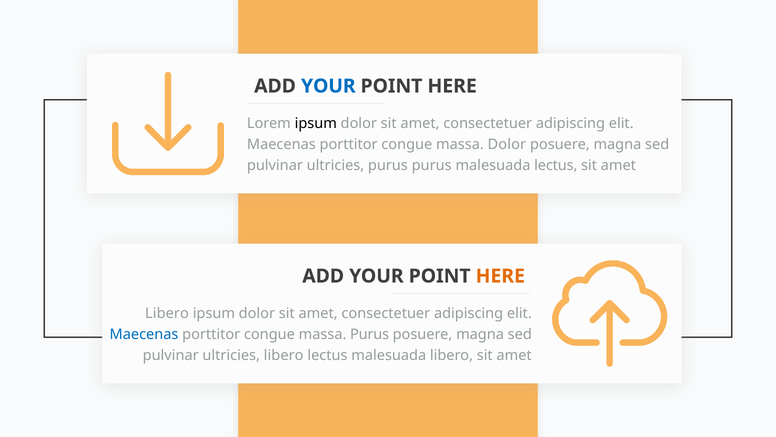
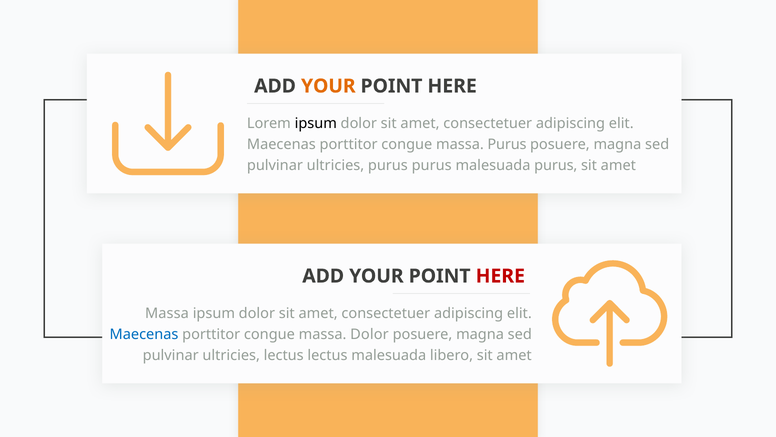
YOUR colour: blue -> orange (328, 86)
massa Dolor: Dolor -> Purus (507, 144)
malesuada lectus: lectus -> purus (556, 165)
HERE colour: orange -> red (500, 276)
Libero: Libero -> Massa (167, 313)
massa Purus: Purus -> Dolor (369, 334)
ultricies libero: libero -> lectus (284, 355)
